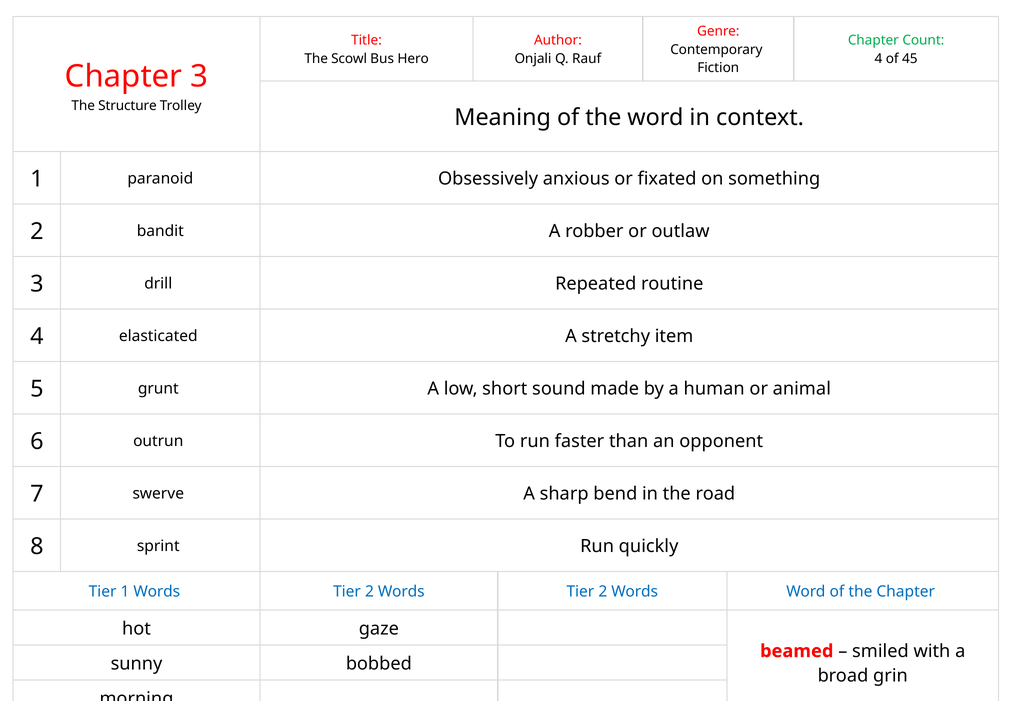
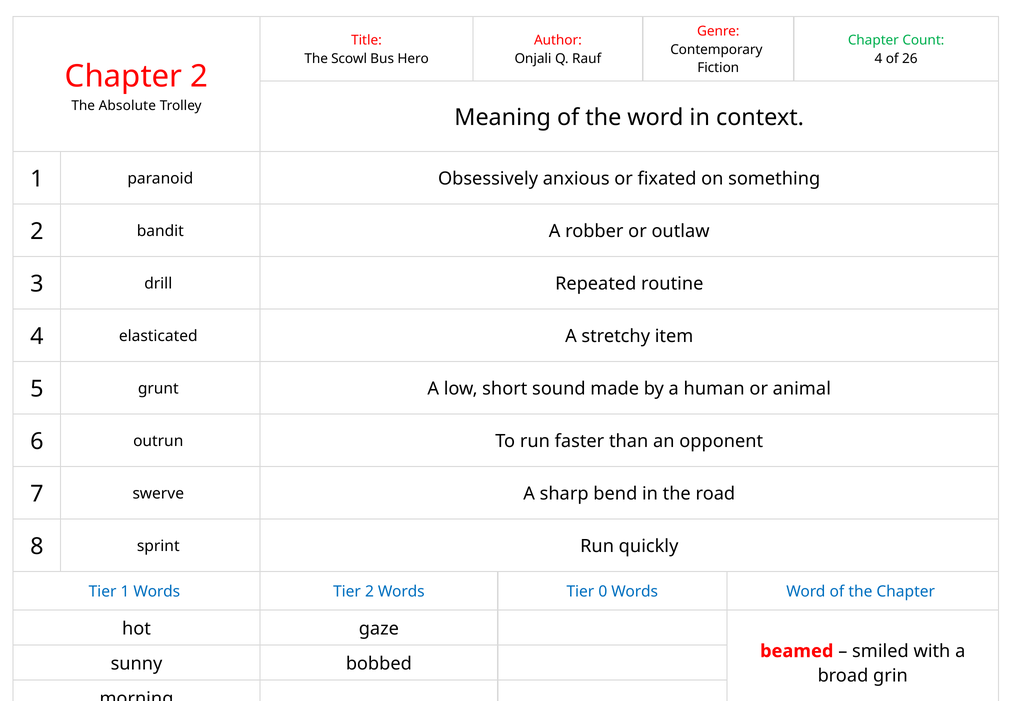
45: 45 -> 26 (910, 59)
Chapter 3: 3 -> 2 (199, 77)
Structure: Structure -> Absolute (127, 106)
2 Words Tier 2: 2 -> 0 (603, 592)
